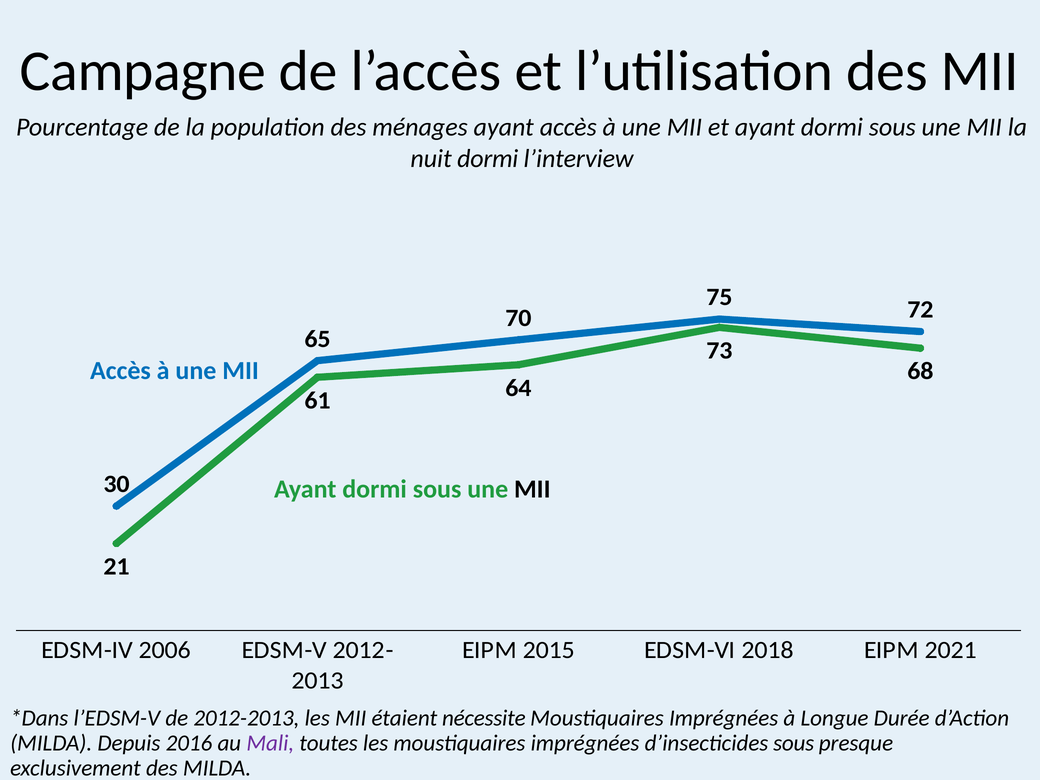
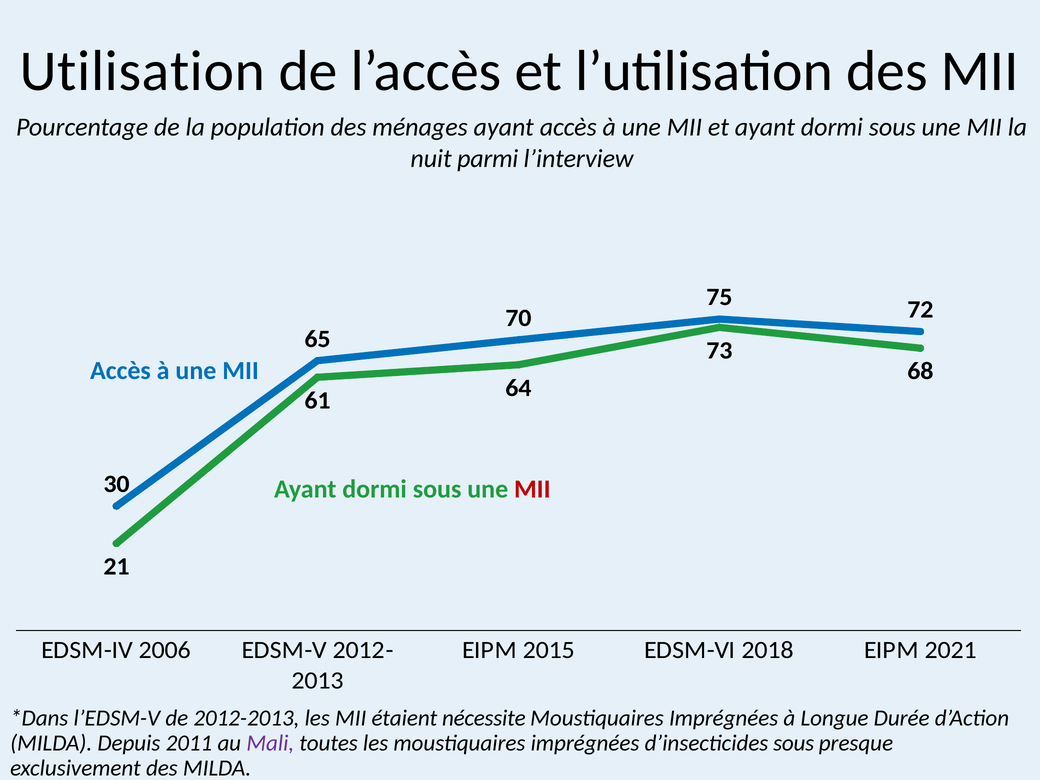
Campagne: Campagne -> Utilisation (142, 71)
nuit dormi: dormi -> parmi (488, 159)
MII colour: black -> red (532, 489)
2016: 2016 -> 2011 (189, 743)
